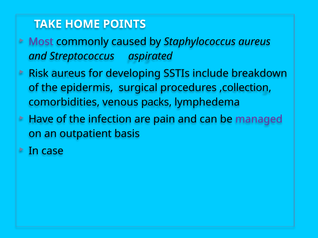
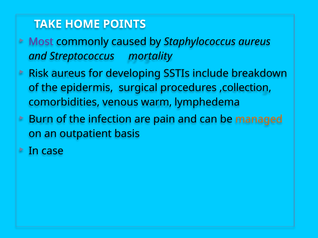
aspirated: aspirated -> mortality (150, 56)
packs: packs -> warm (156, 102)
Have: Have -> Burn (41, 119)
managed colour: purple -> orange (259, 119)
